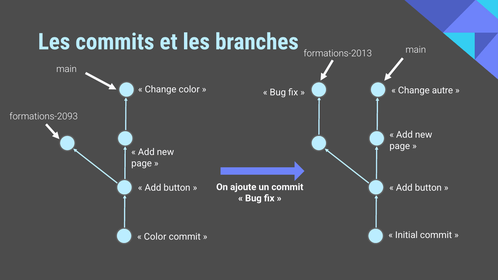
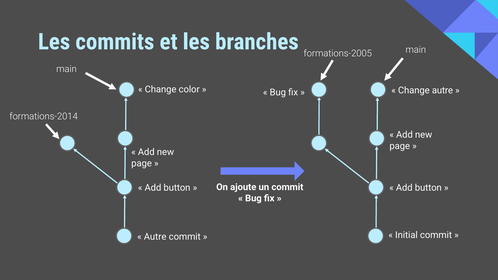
formations-2013: formations-2013 -> formations-2005 (338, 53)
formations-2093: formations-2093 -> formations-2014 (44, 117)
Color: Color -> Autre (155, 237)
